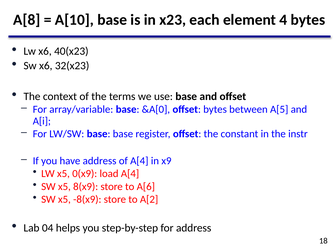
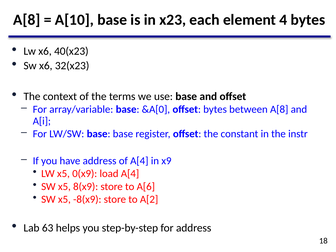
between A[5: A[5 -> A[8 (279, 109)
04: 04 -> 63 (48, 228)
